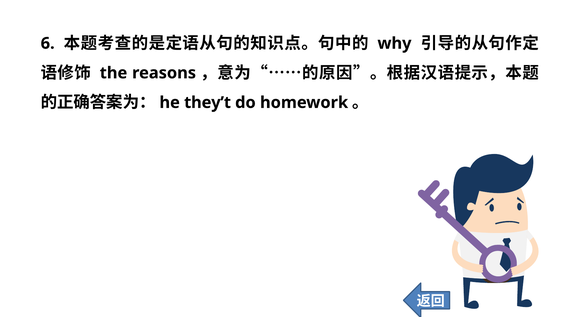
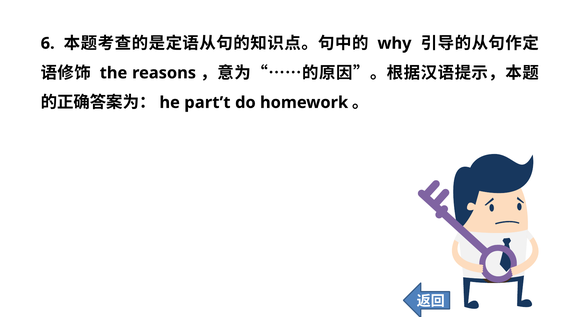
they’t: they’t -> part’t (207, 102)
